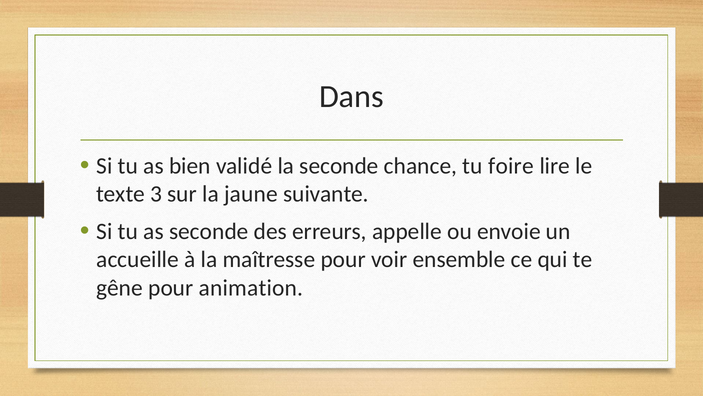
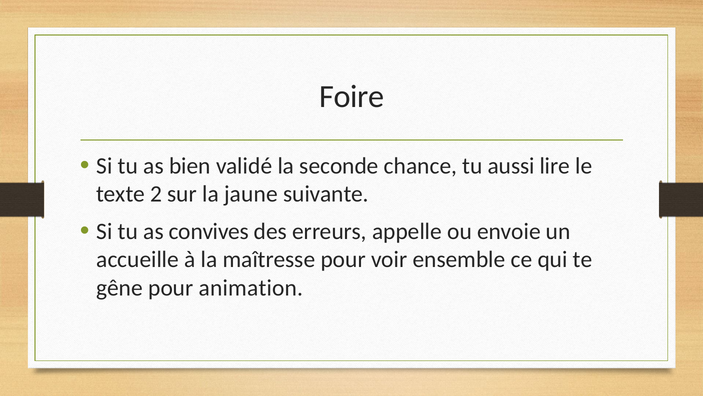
Dans: Dans -> Foire (352, 96)
foire: foire -> aussi (511, 166)
3: 3 -> 2 (156, 194)
as seconde: seconde -> convives (209, 231)
